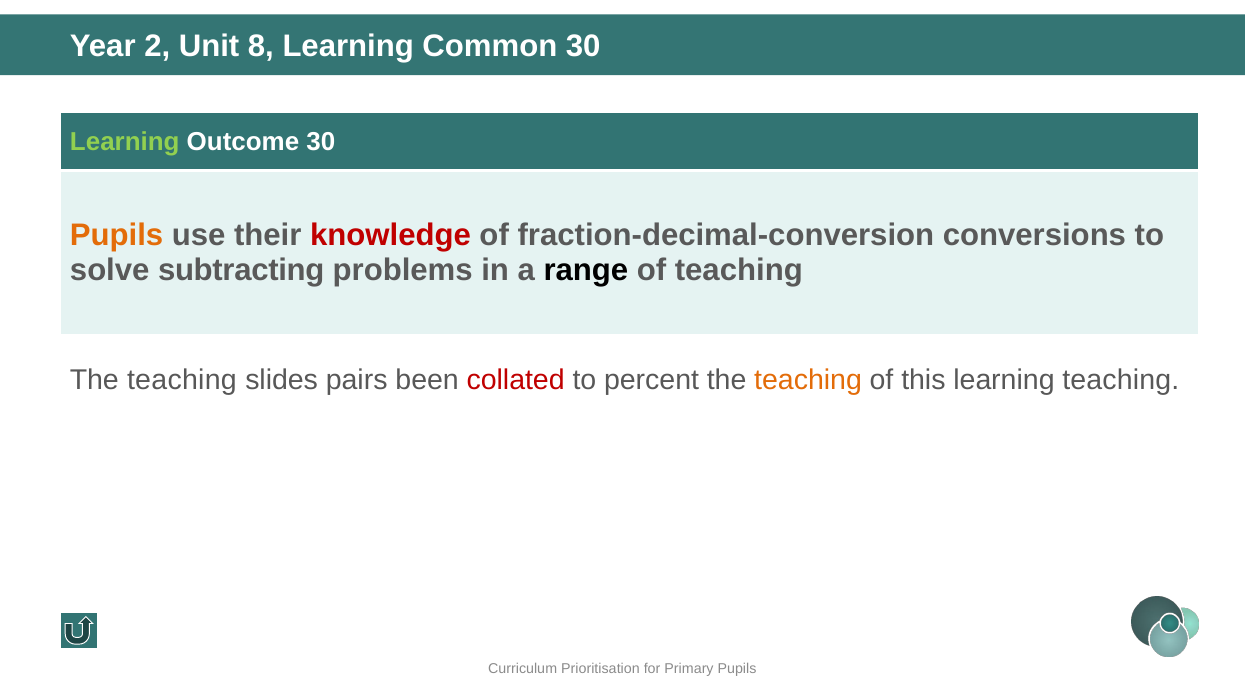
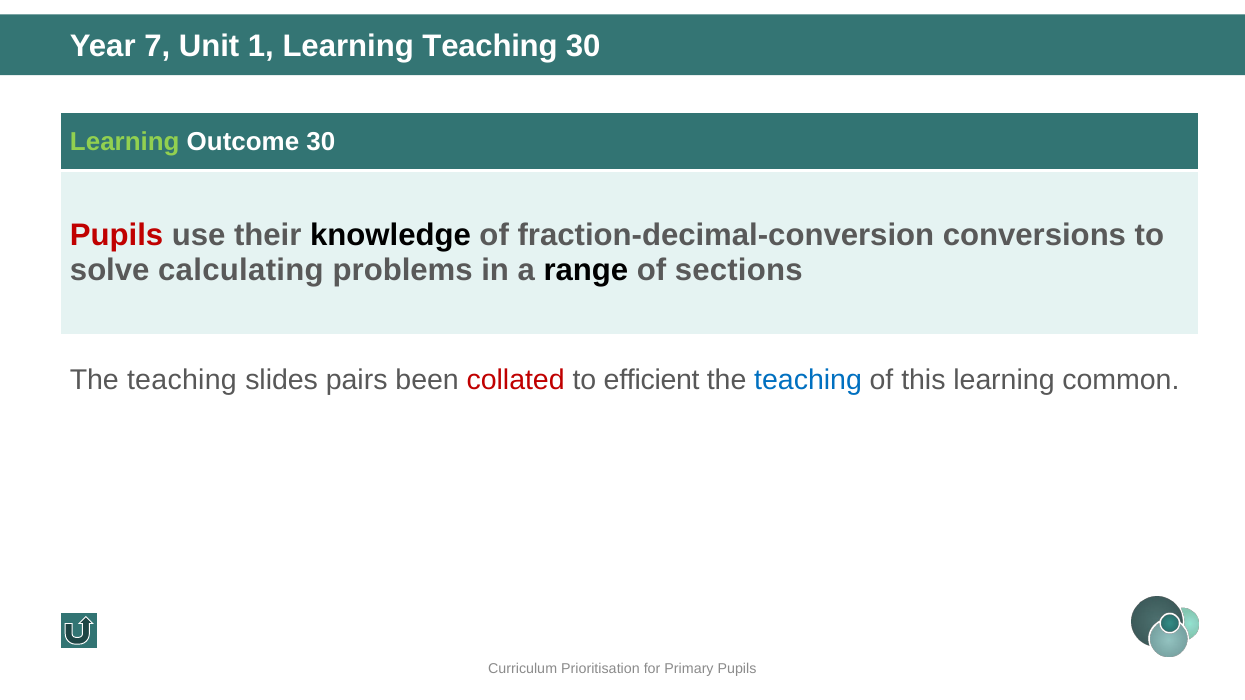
2: 2 -> 7 (157, 46)
8: 8 -> 1 (261, 46)
Learning Common: Common -> Teaching (490, 46)
Pupils colour: orange -> red (117, 236)
knowledge colour: red -> black (391, 236)
subtracting: subtracting -> calculating (241, 271)
of teaching: teaching -> sections (739, 271)
percent: percent -> efficient (652, 381)
teaching colour: orange -> blue (808, 381)
learning teaching: teaching -> common (1121, 381)
